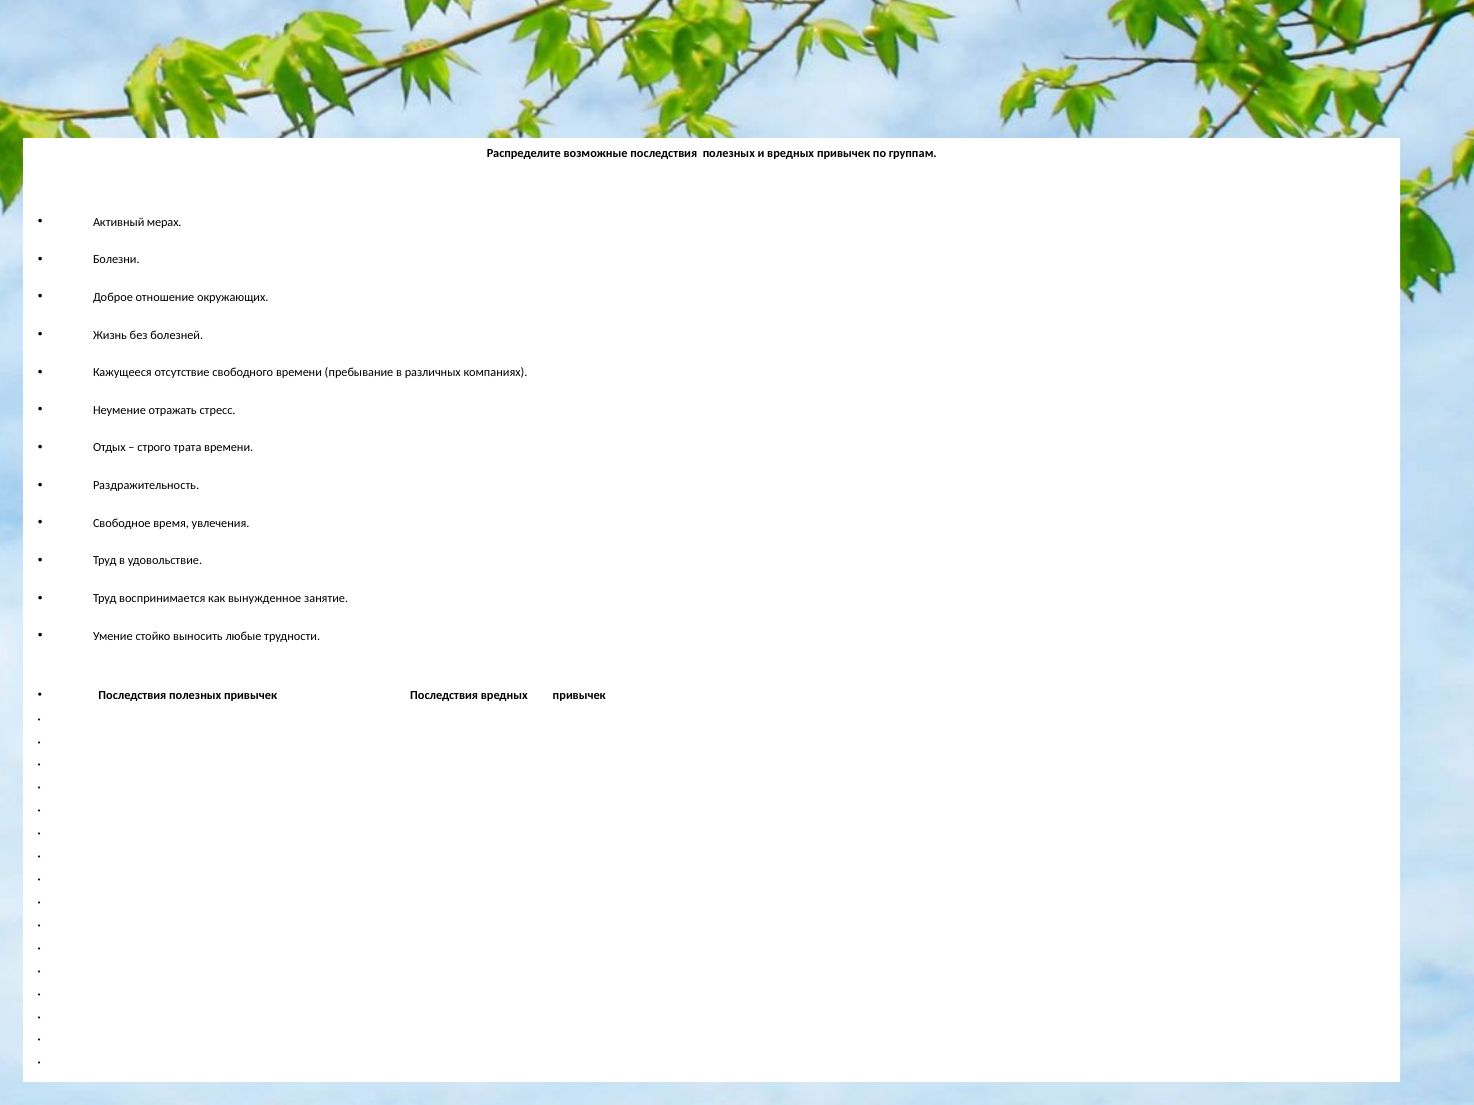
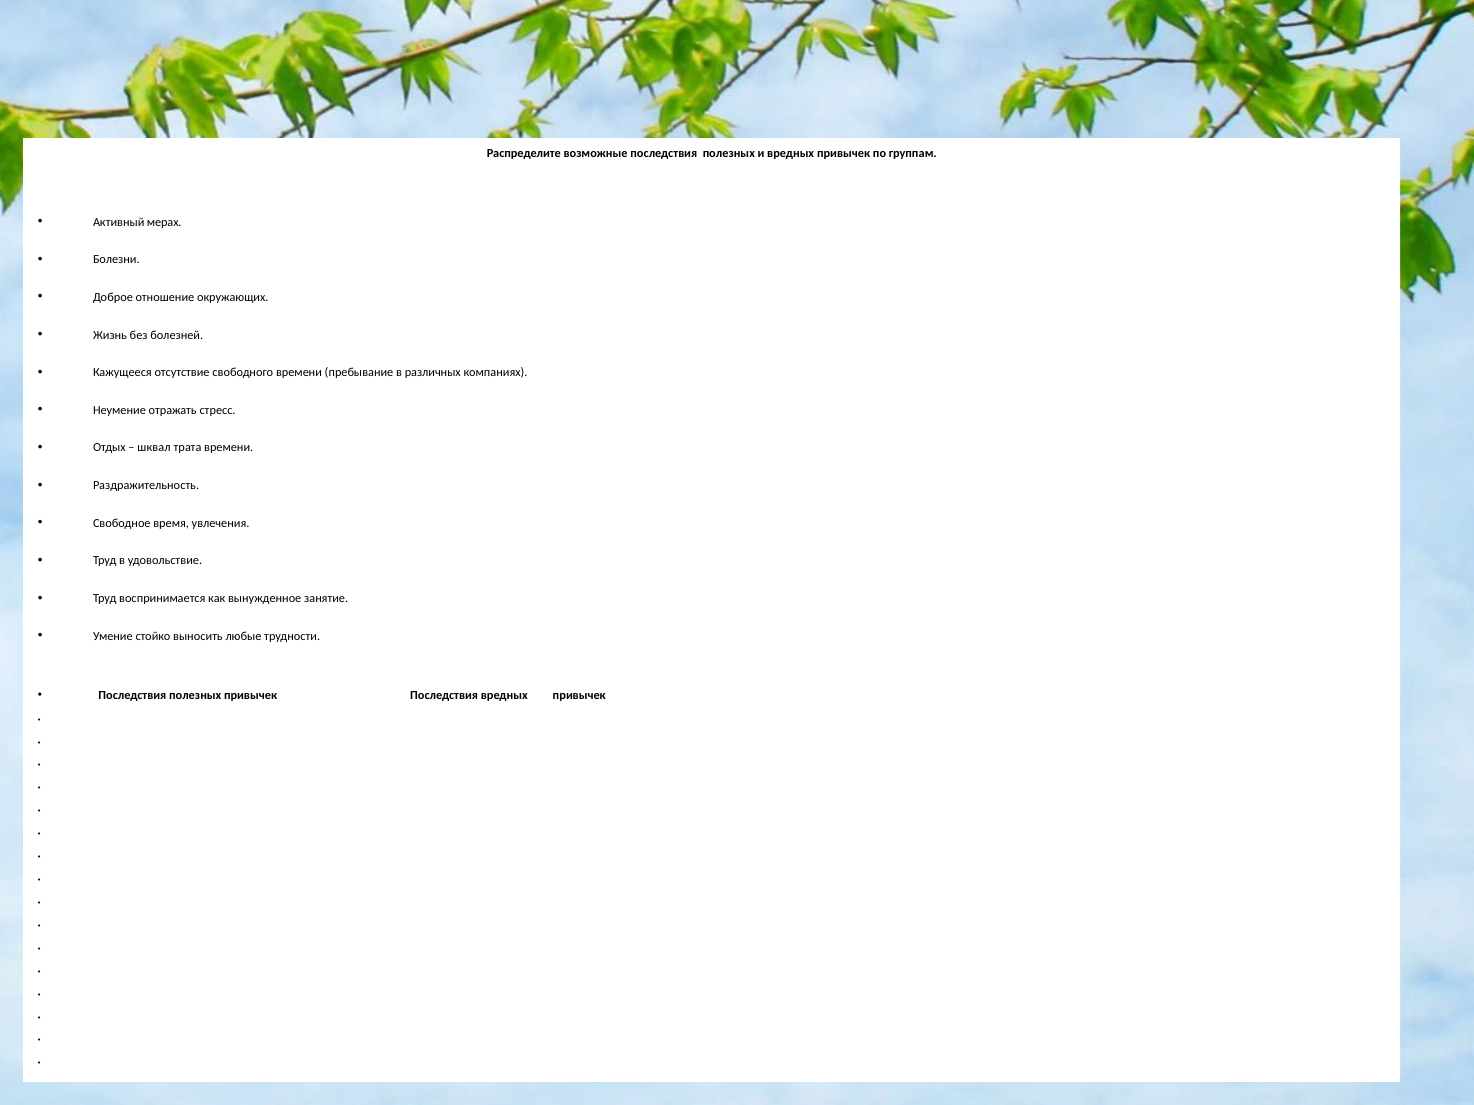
строго: строго -> шквал (154, 448)
